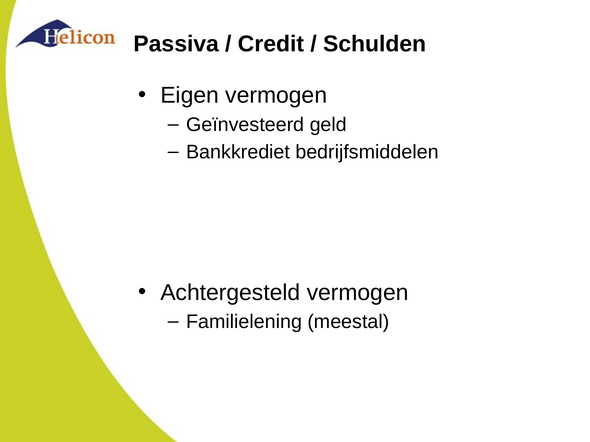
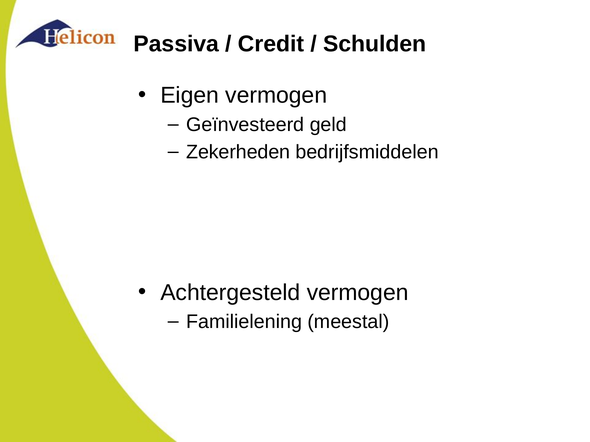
Bankkrediet: Bankkrediet -> Zekerheden (238, 152)
